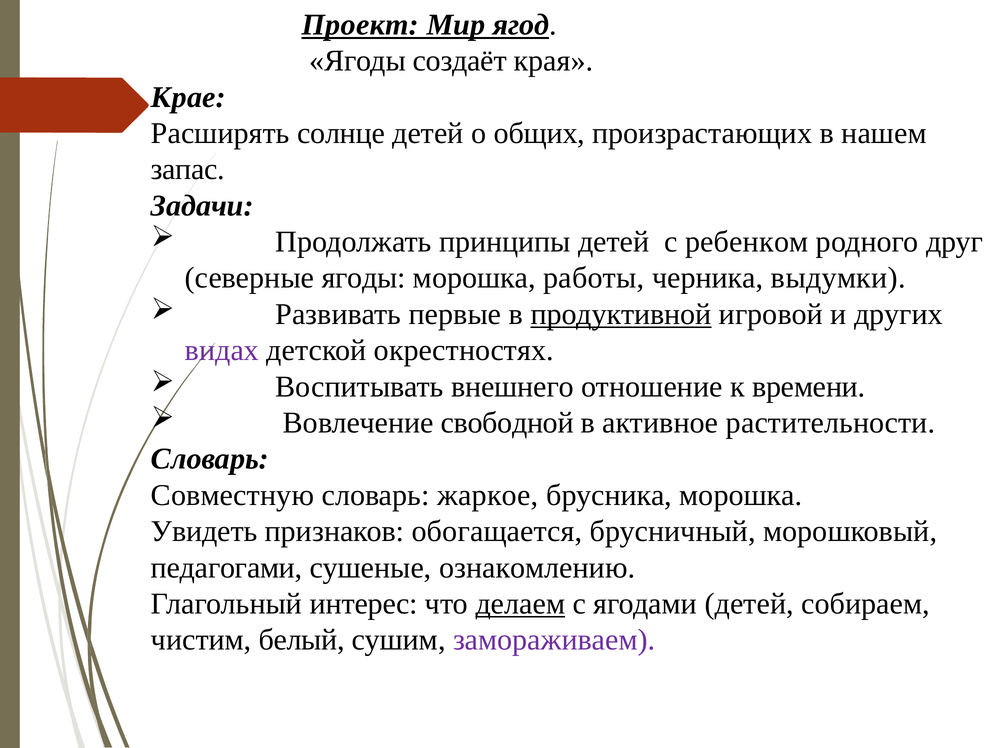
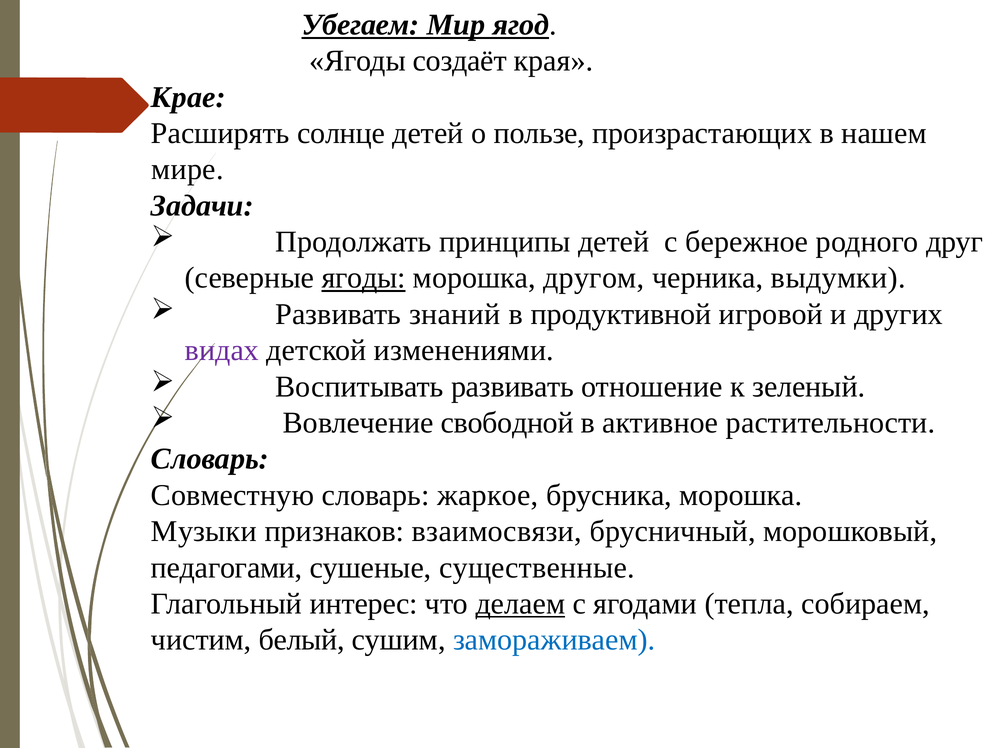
Проект: Проект -> Убегаем (361, 25)
общих: общих -> пользе (539, 133)
запас: запас -> мире (187, 169)
ребенком: ребенком -> бережное (747, 242)
ягоды underline: none -> present (364, 278)
работы: работы -> другом (594, 278)
первые: первые -> знаний (455, 314)
продуктивной underline: present -> none (621, 314)
окрестностях: окрестностях -> изменениями (464, 350)
Воспитывать внешнего: внешнего -> развивать (513, 386)
времени: времени -> зеленый (809, 386)
Увидеть: Увидеть -> Музыки (204, 531)
обогащается: обогащается -> взаимосвязи (497, 531)
ознакомлению: ознакомлению -> существенные (537, 567)
ягодами детей: детей -> тепла (749, 603)
замораживаем colour: purple -> blue (554, 640)
